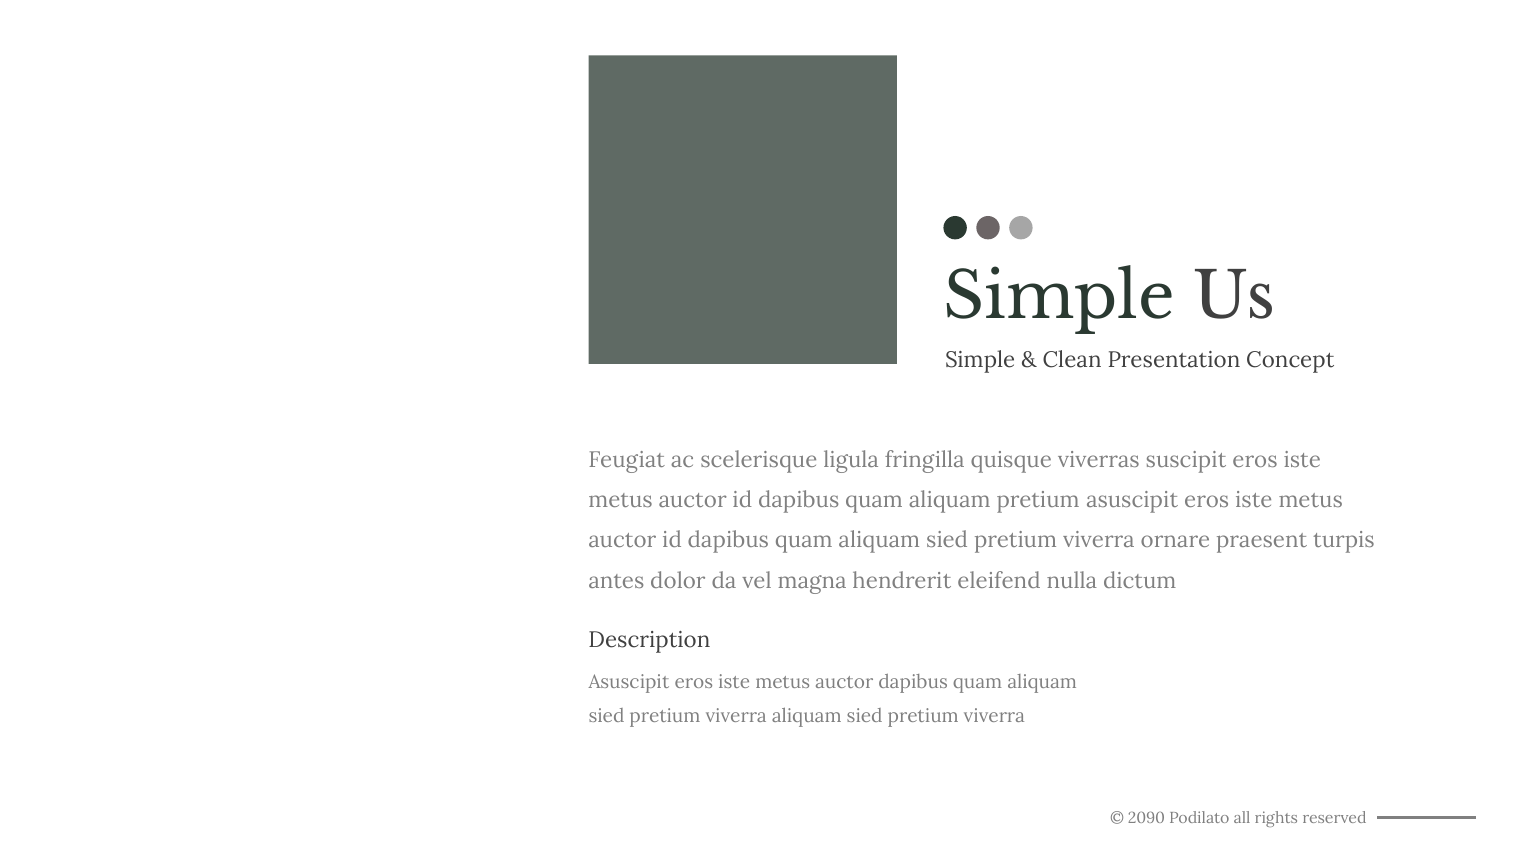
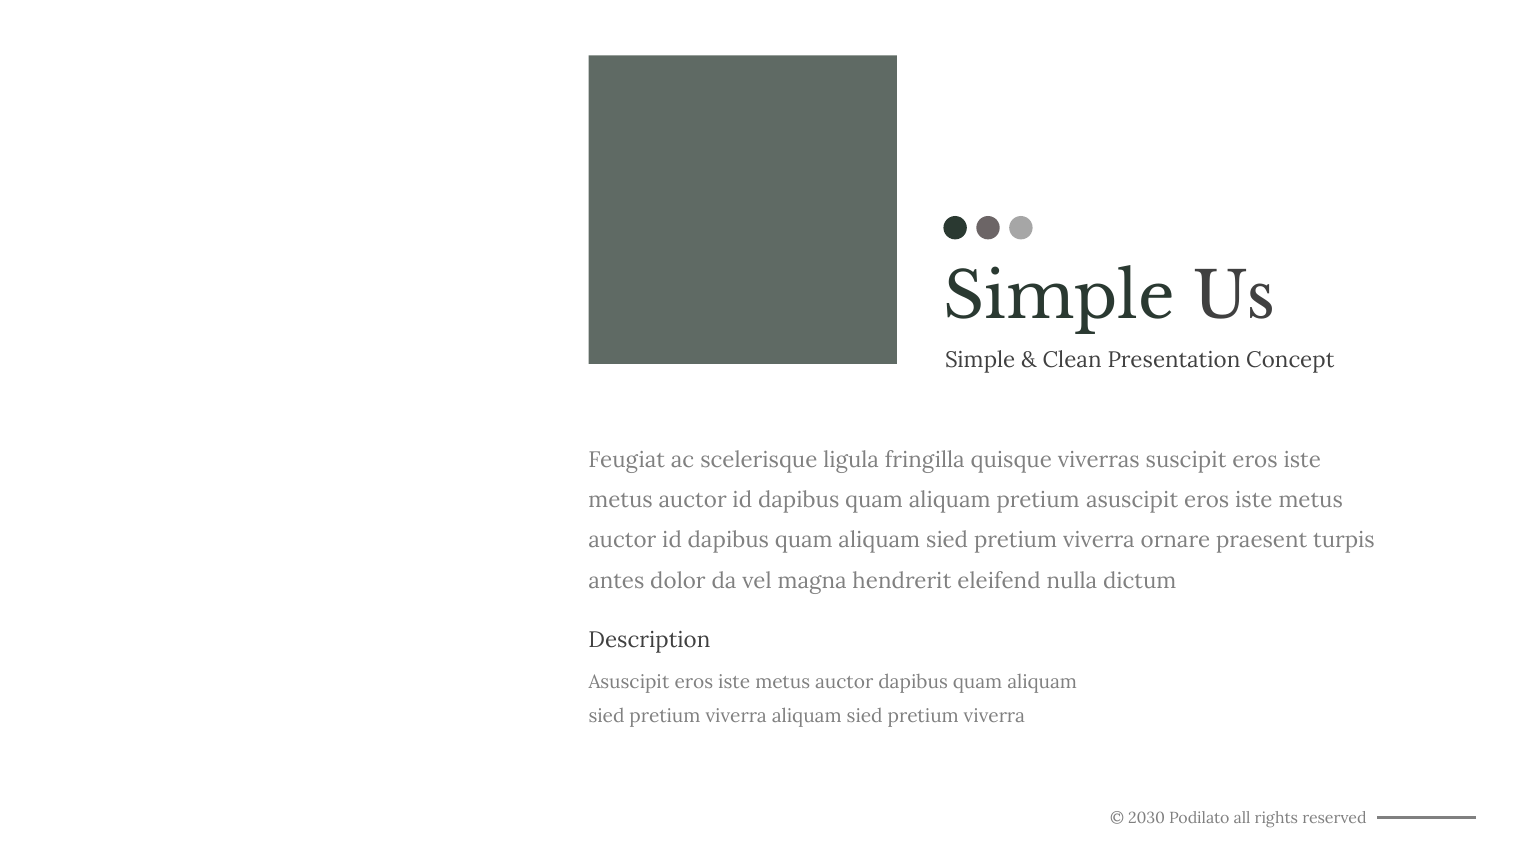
2090: 2090 -> 2030 (1147, 818)
